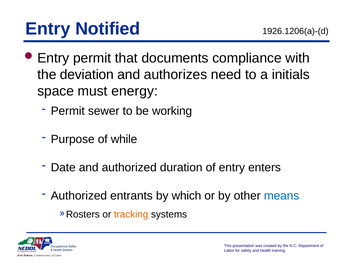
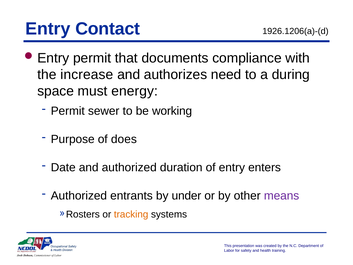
Notified: Notified -> Contact (108, 29)
deviation: deviation -> increase (87, 75)
initials: initials -> during (291, 75)
while: while -> does (124, 139)
which: which -> under (186, 196)
means colour: blue -> purple (282, 196)
